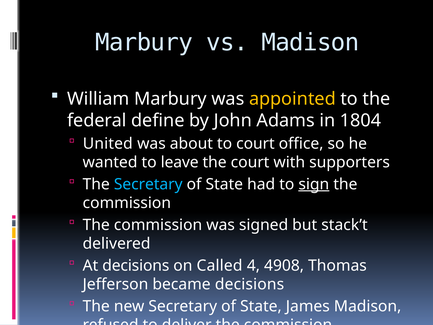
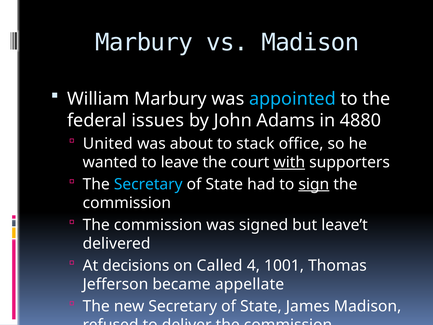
appointed colour: yellow -> light blue (292, 99)
define: define -> issues (158, 120)
1804: 1804 -> 4880 (361, 120)
to court: court -> stack (255, 143)
with underline: none -> present (289, 162)
stack’t: stack’t -> leave’t (345, 225)
4908: 4908 -> 1001 (284, 265)
became decisions: decisions -> appellate (250, 284)
